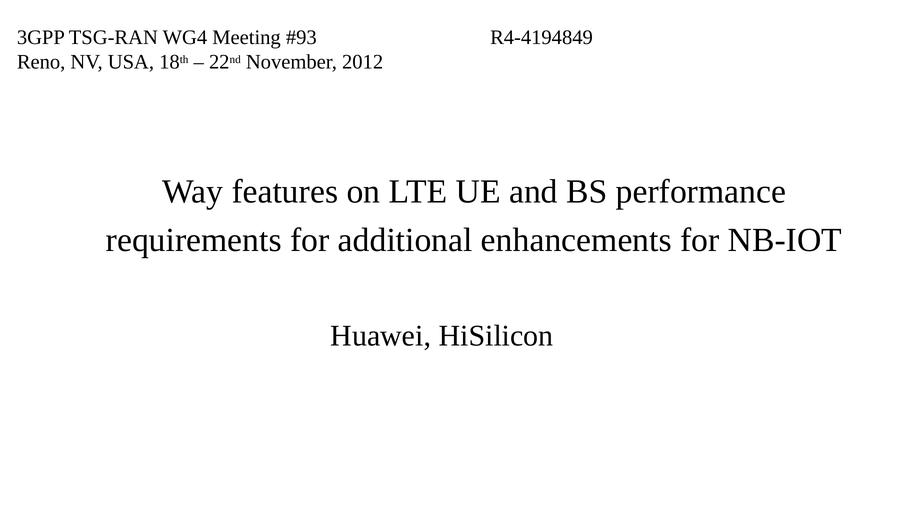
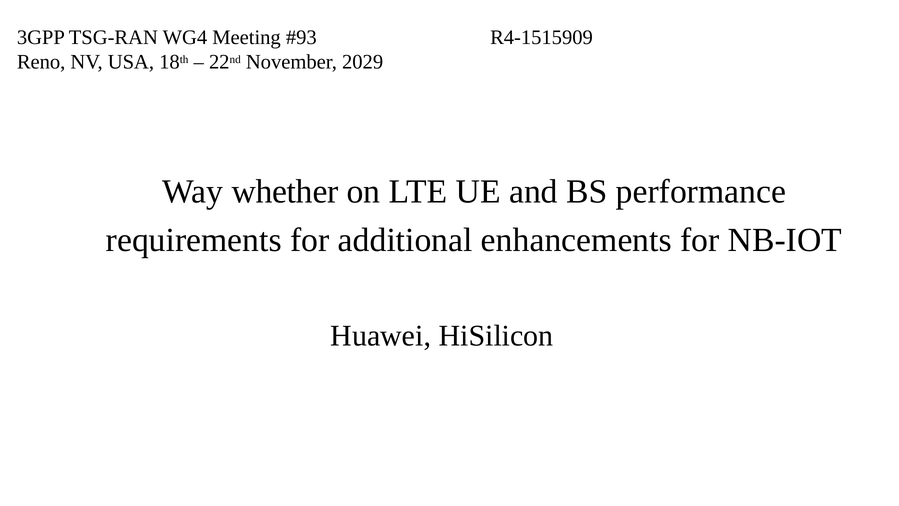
R4-4194849: R4-4194849 -> R4-1515909 (541, 37)
2012: 2012 -> 2029 (363, 62)
features: features -> whether (285, 192)
